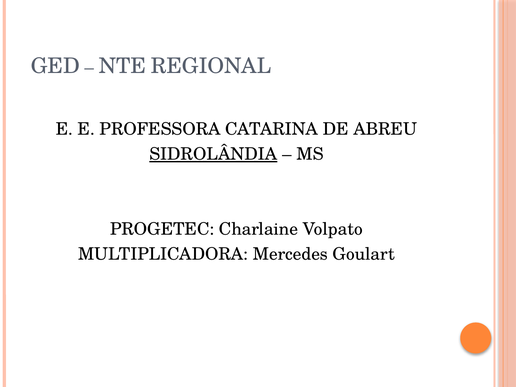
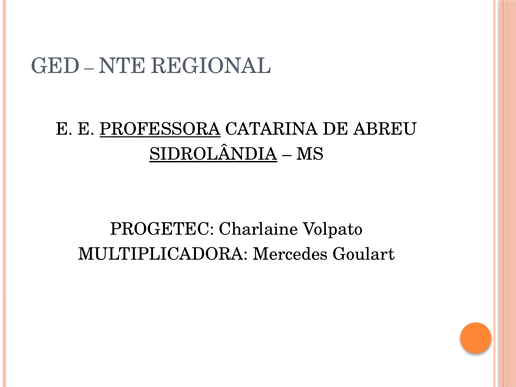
PROFESSORA underline: none -> present (160, 129)
